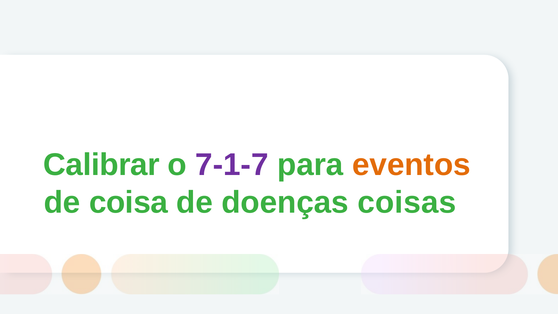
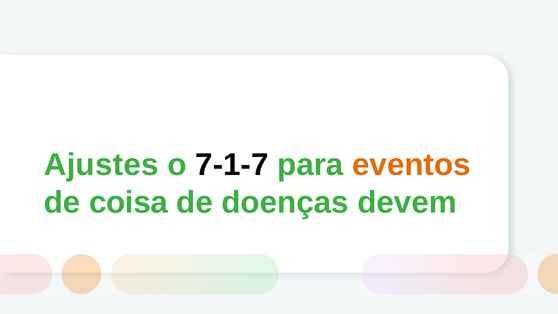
Calibrar: Calibrar -> Ajustes (101, 165)
7-1-7 colour: purple -> black (232, 165)
coisas: coisas -> devem (407, 202)
